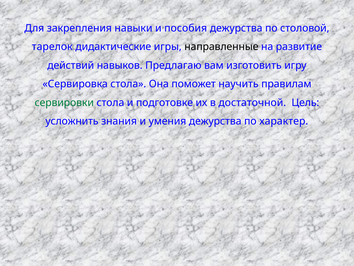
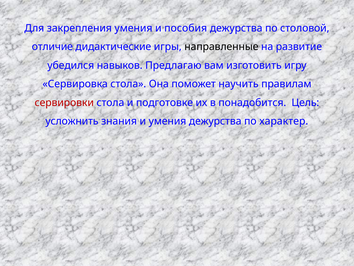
закрепления навыки: навыки -> умения (133, 28)
тарелок: тарелок -> отличие (52, 47)
действий: действий -> убедился (71, 65)
сервировки colour: green -> red (64, 102)
достаточной: достаточной -> понадобится (252, 102)
